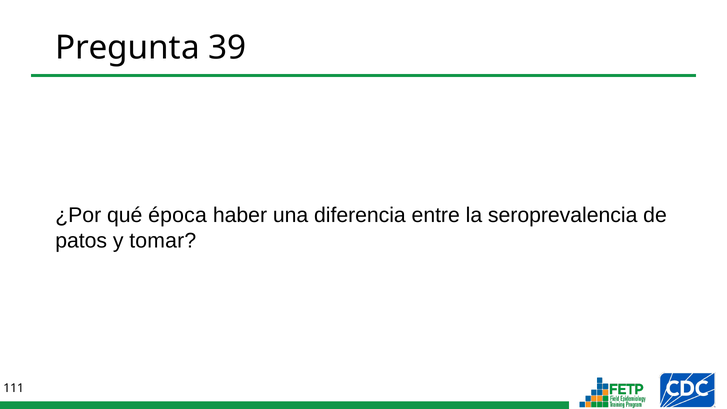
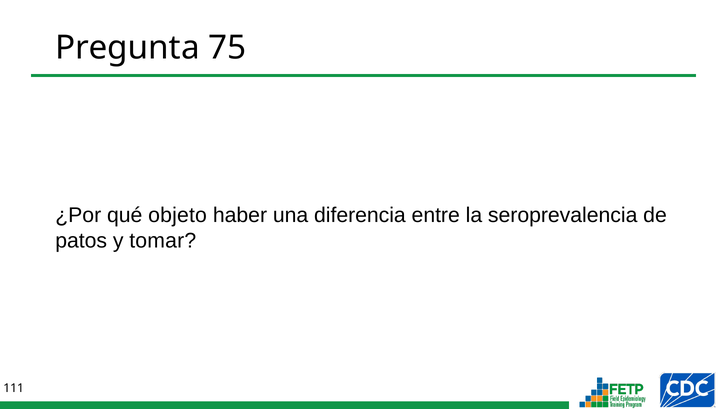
39: 39 -> 75 (227, 48)
época: época -> objeto (178, 215)
